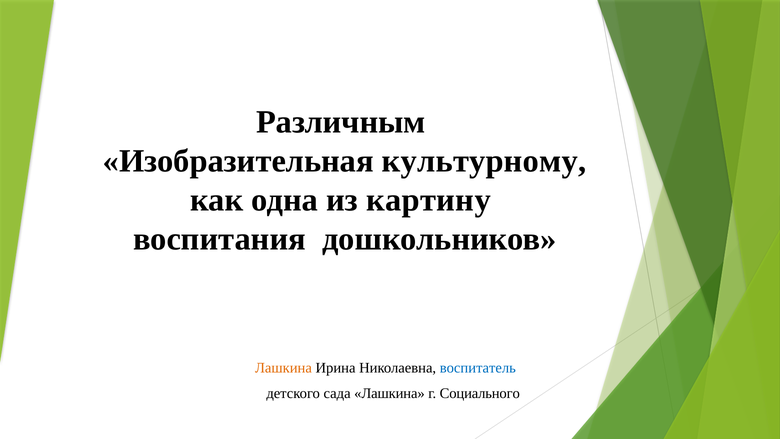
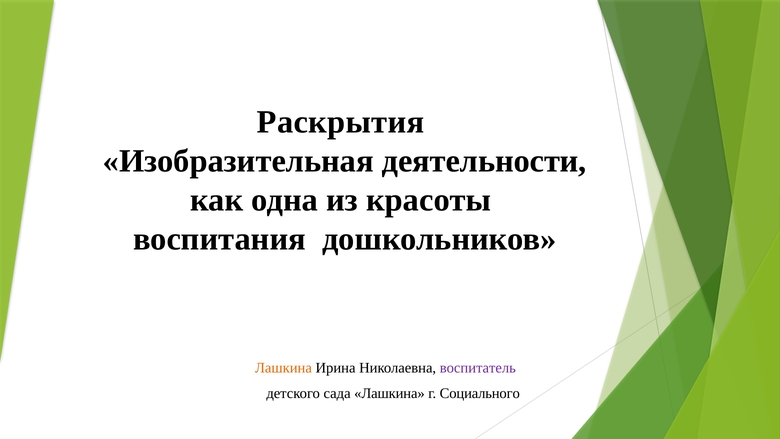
Различным: Различным -> Раскрытия (341, 122)
культурному: культурному -> деятельности (484, 161)
картину: картину -> красоты (429, 200)
воспитатель colour: blue -> purple (478, 368)
